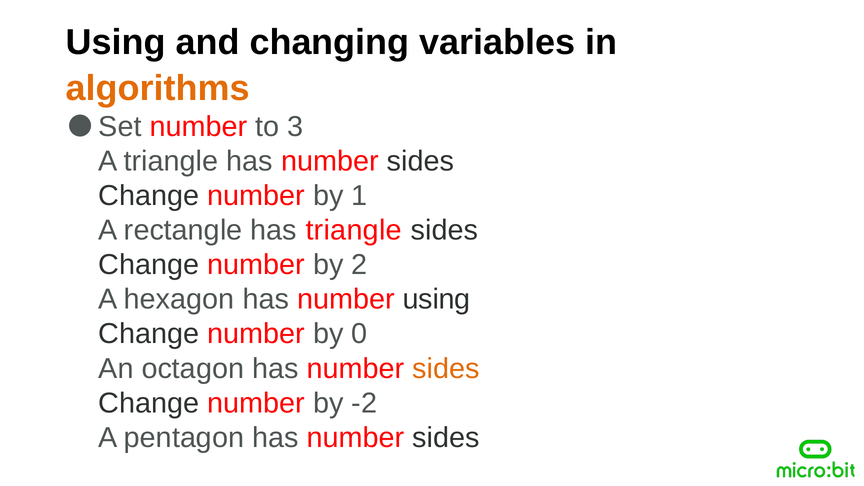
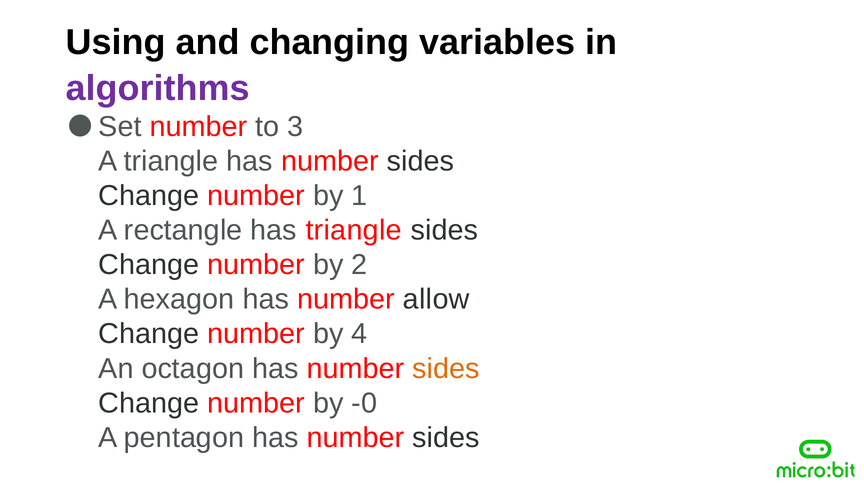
algorithms colour: orange -> purple (158, 88)
number using: using -> allow (436, 299)
0: 0 -> 4 (359, 334)
-2: -2 -> -0 (364, 403)
